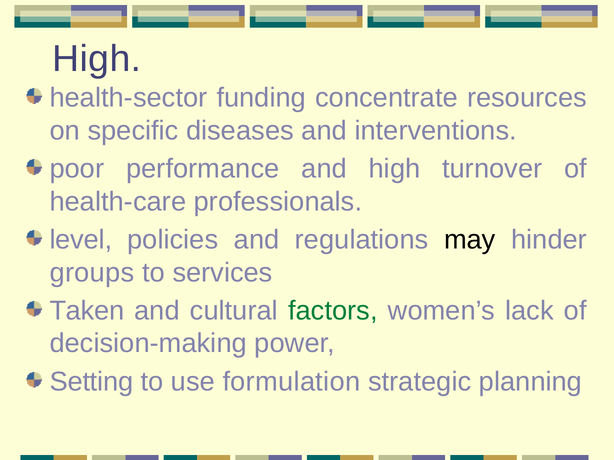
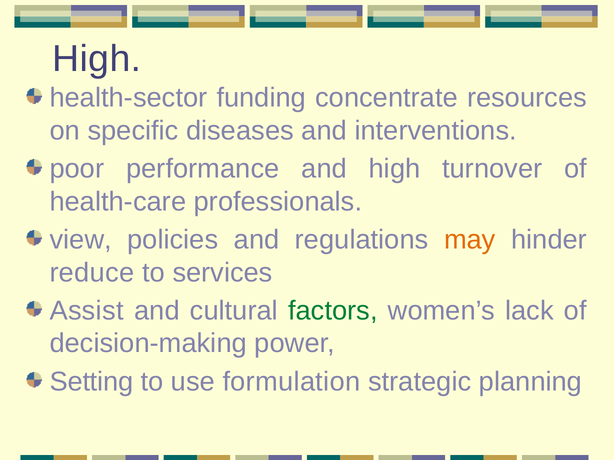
level: level -> view (81, 240)
may colour: black -> orange (470, 240)
groups: groups -> reduce (92, 273)
Taken: Taken -> Assist (87, 311)
